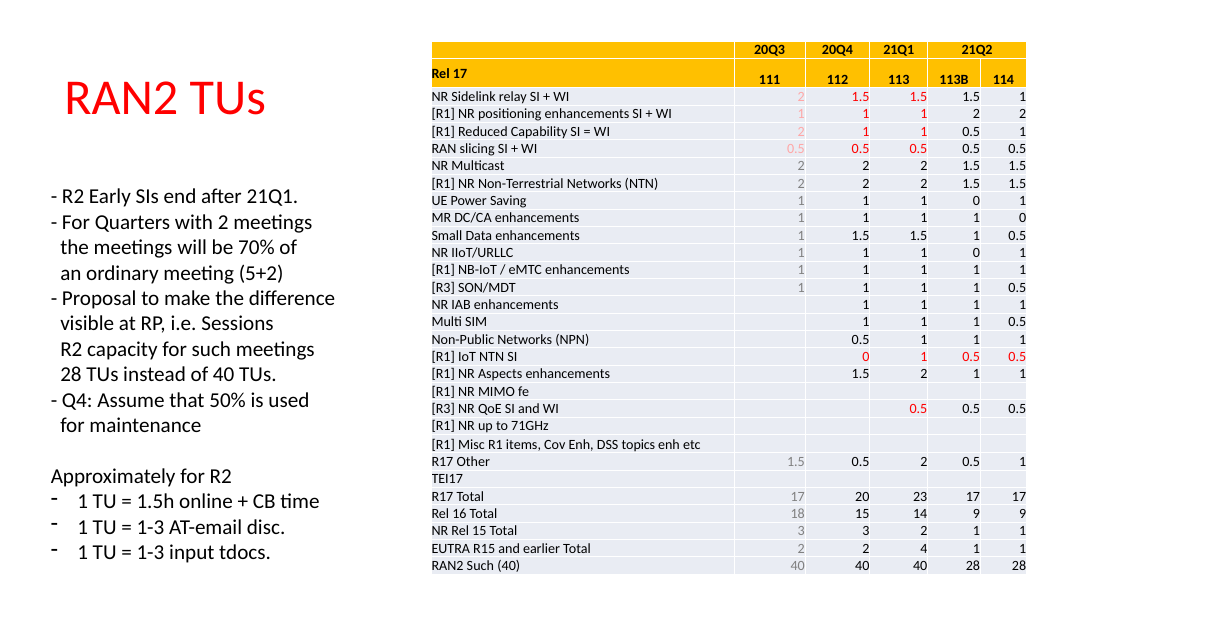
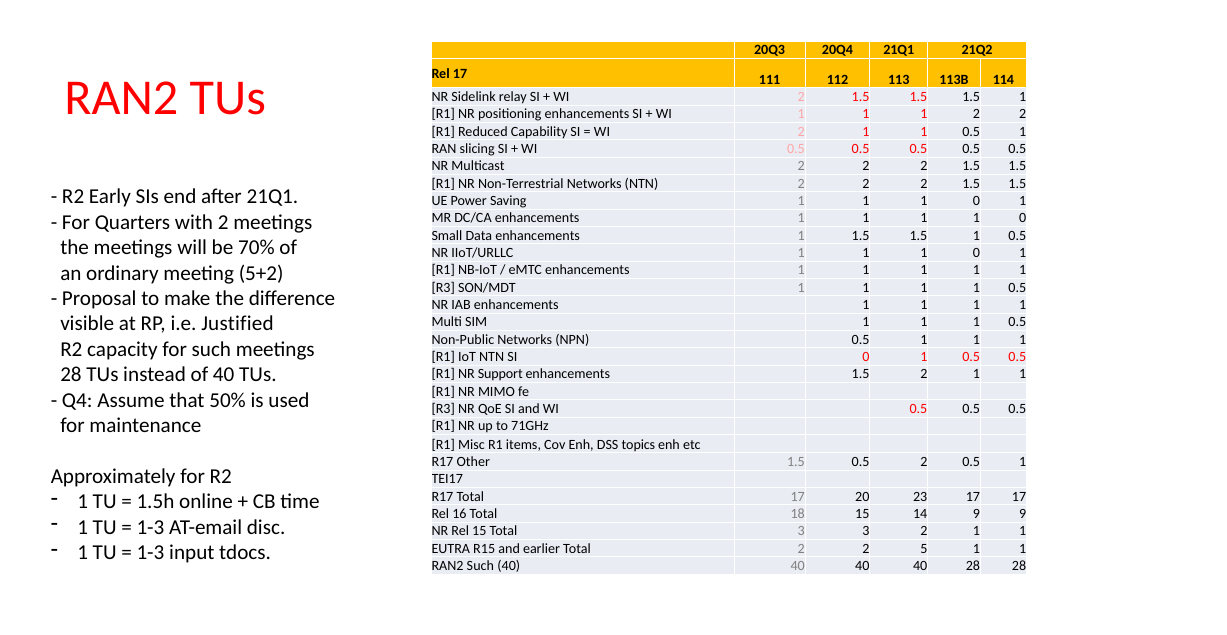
Sessions: Sessions -> Justified (237, 324)
Aspects: Aspects -> Support (500, 374)
4: 4 -> 5 (924, 548)
